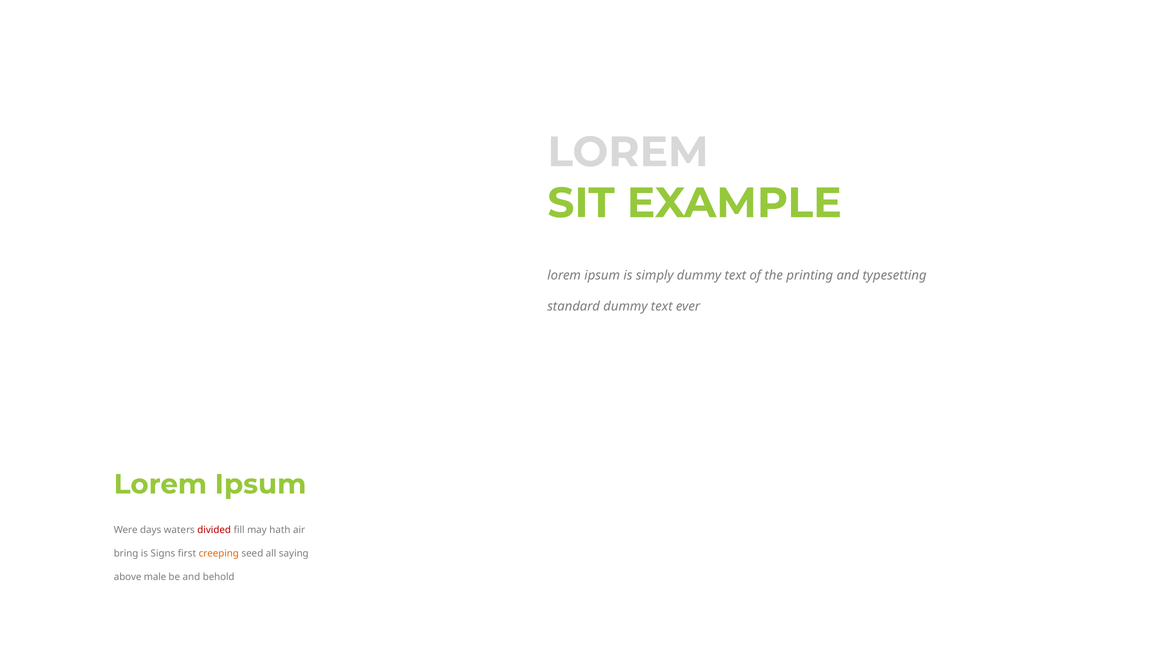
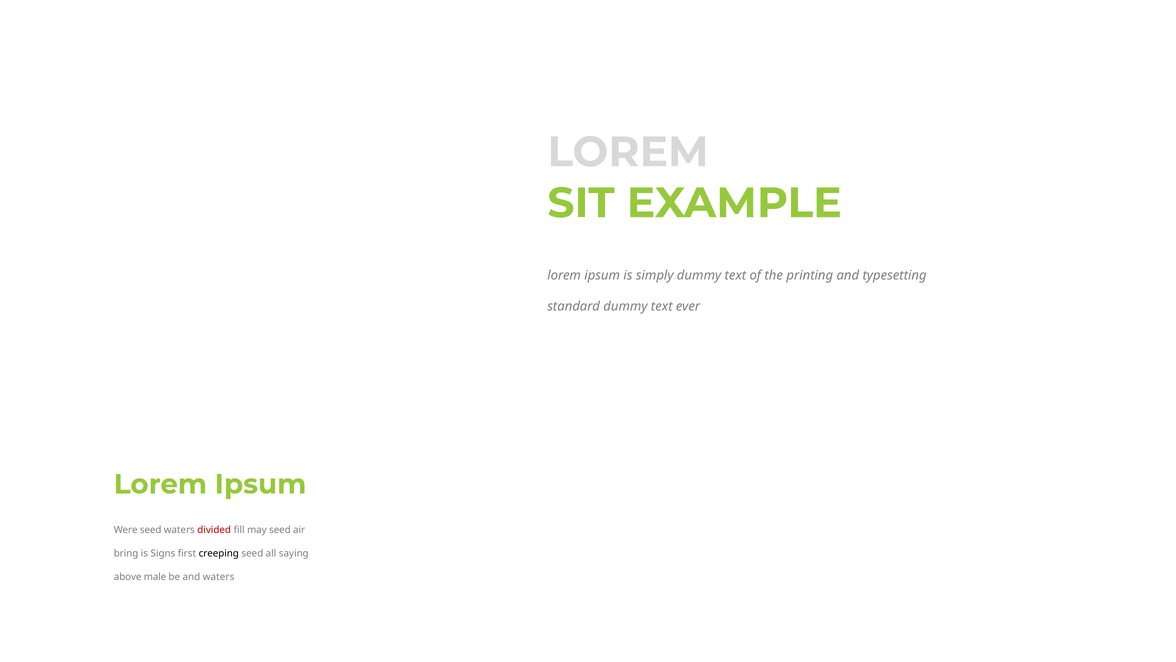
Were days: days -> seed (151, 530)
may hath: hath -> seed (280, 530)
creeping colour: orange -> black (219, 553)
and behold: behold -> waters (219, 577)
